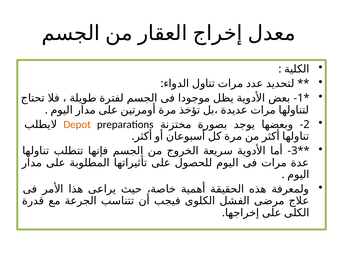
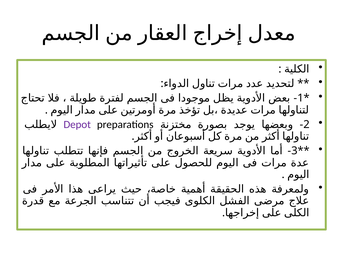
Depot colour: orange -> purple (77, 125)
